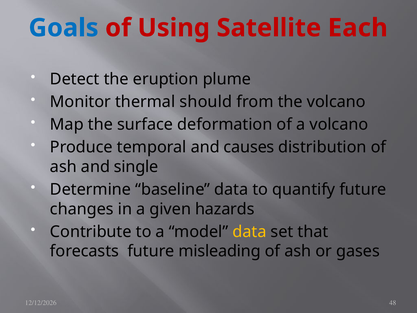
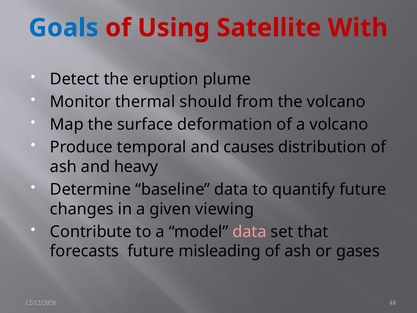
Each: Each -> With (358, 28)
single: single -> heavy (136, 167)
hazards: hazards -> viewing (225, 209)
data colour: yellow -> pink (249, 232)
